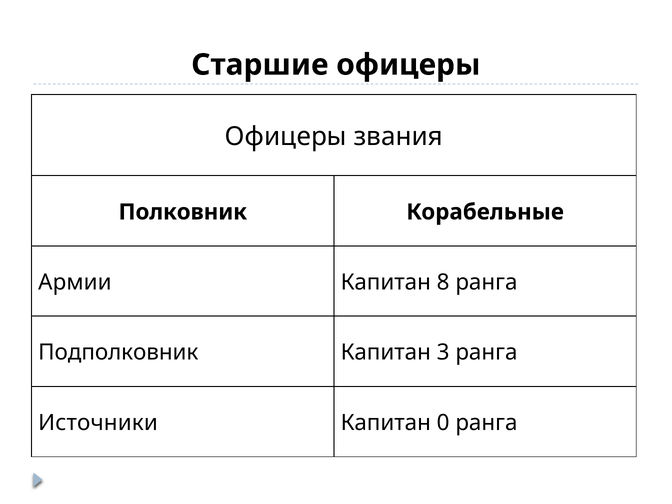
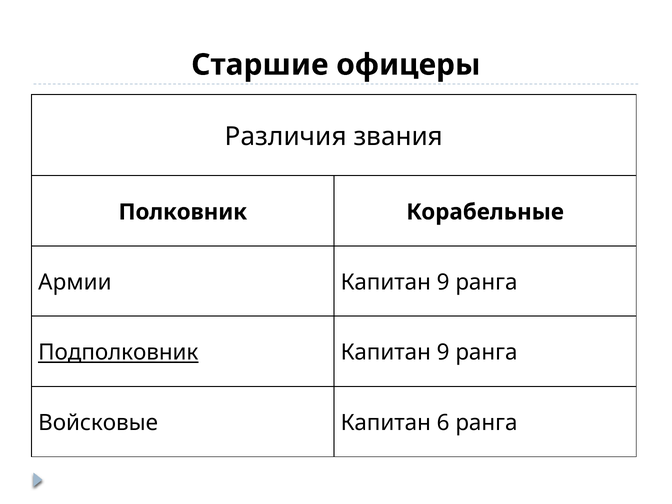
Офицеры: Офицеры -> Различия (286, 137)
8: 8 -> 9 (443, 282)
Подполковник underline: none -> present (118, 353)
3: 3 -> 9 (443, 353)
Источники: Источники -> Войсковые (98, 423)
0: 0 -> 6 (443, 423)
